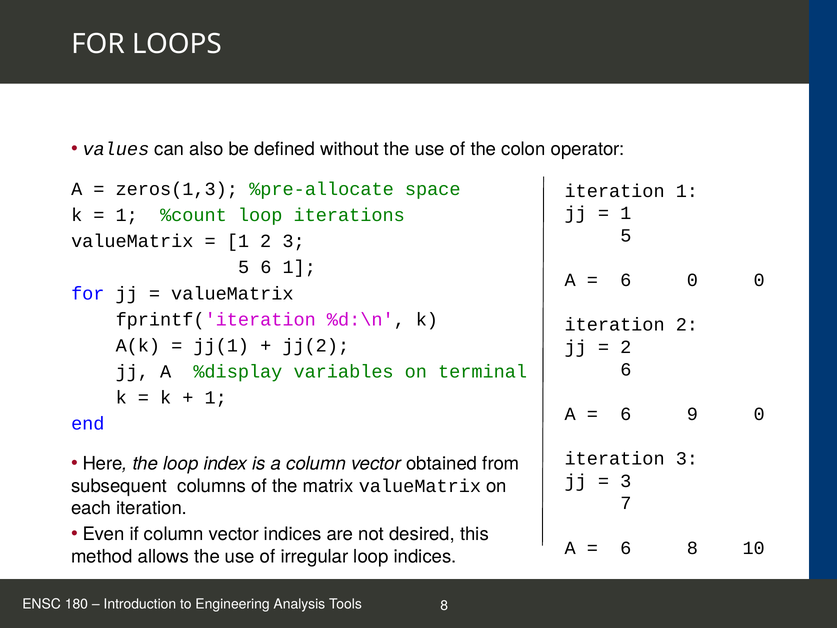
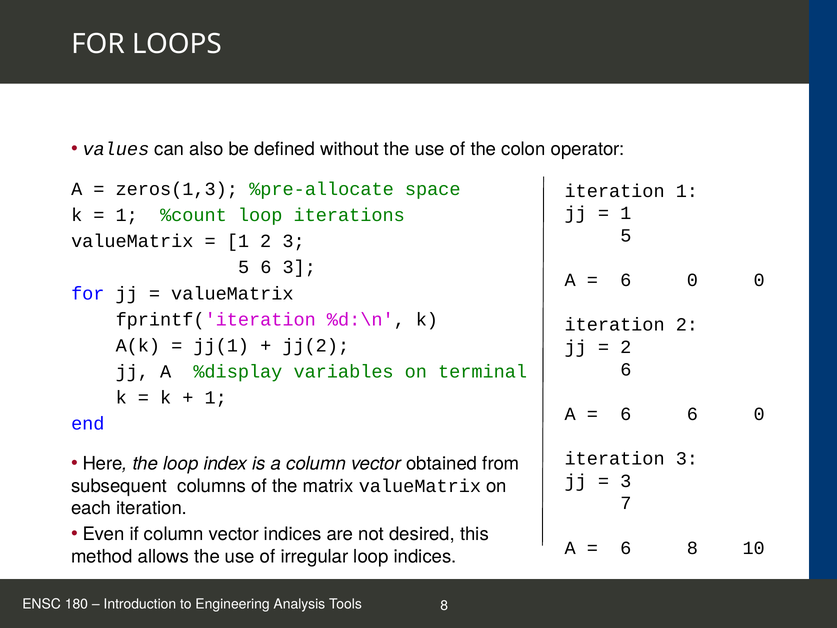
6 1: 1 -> 3 (299, 267)
6 9: 9 -> 6 (692, 414)
